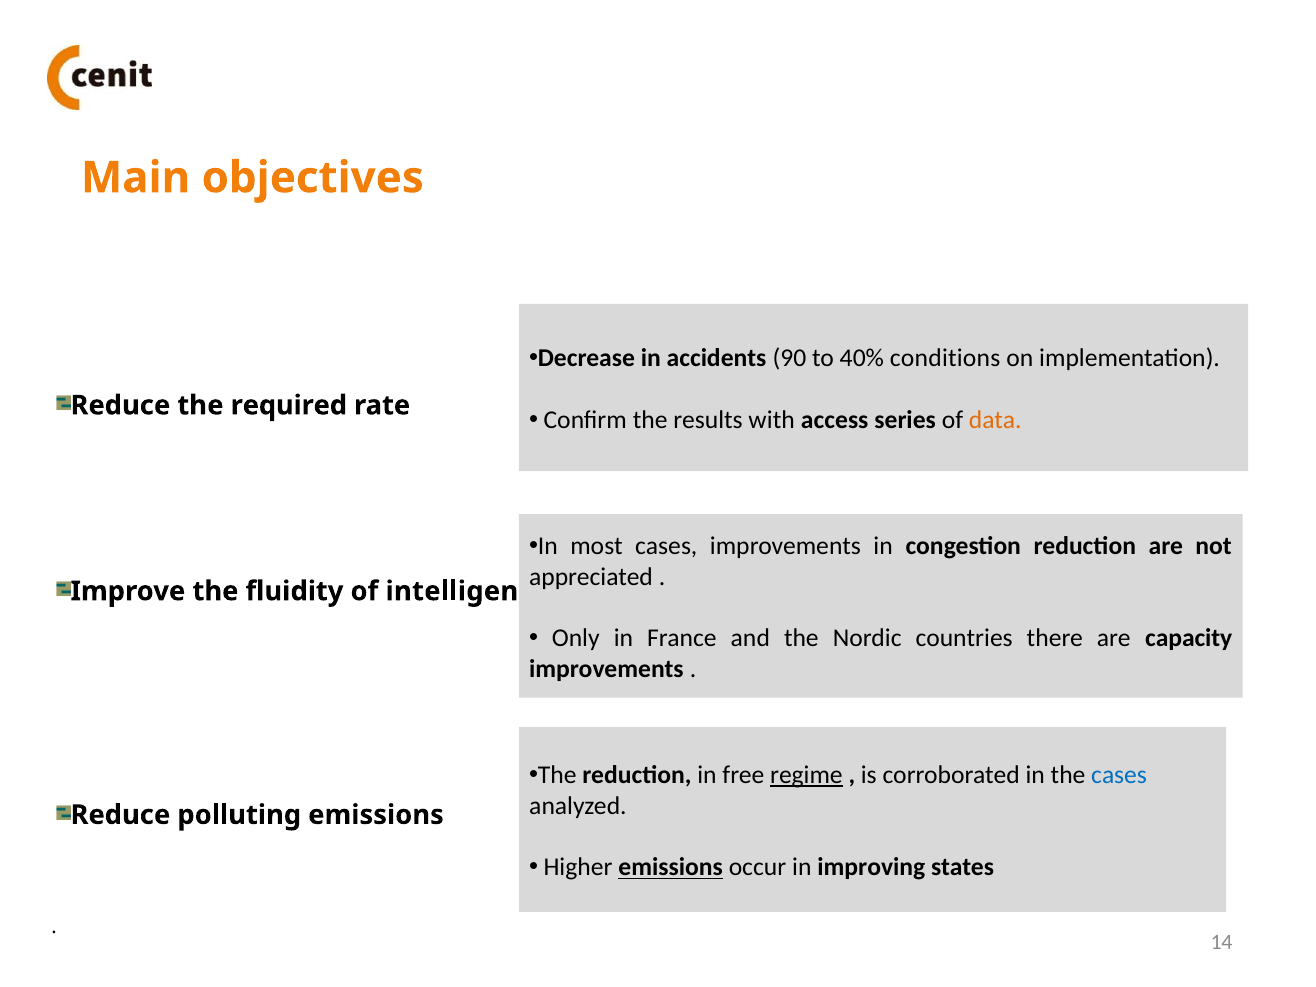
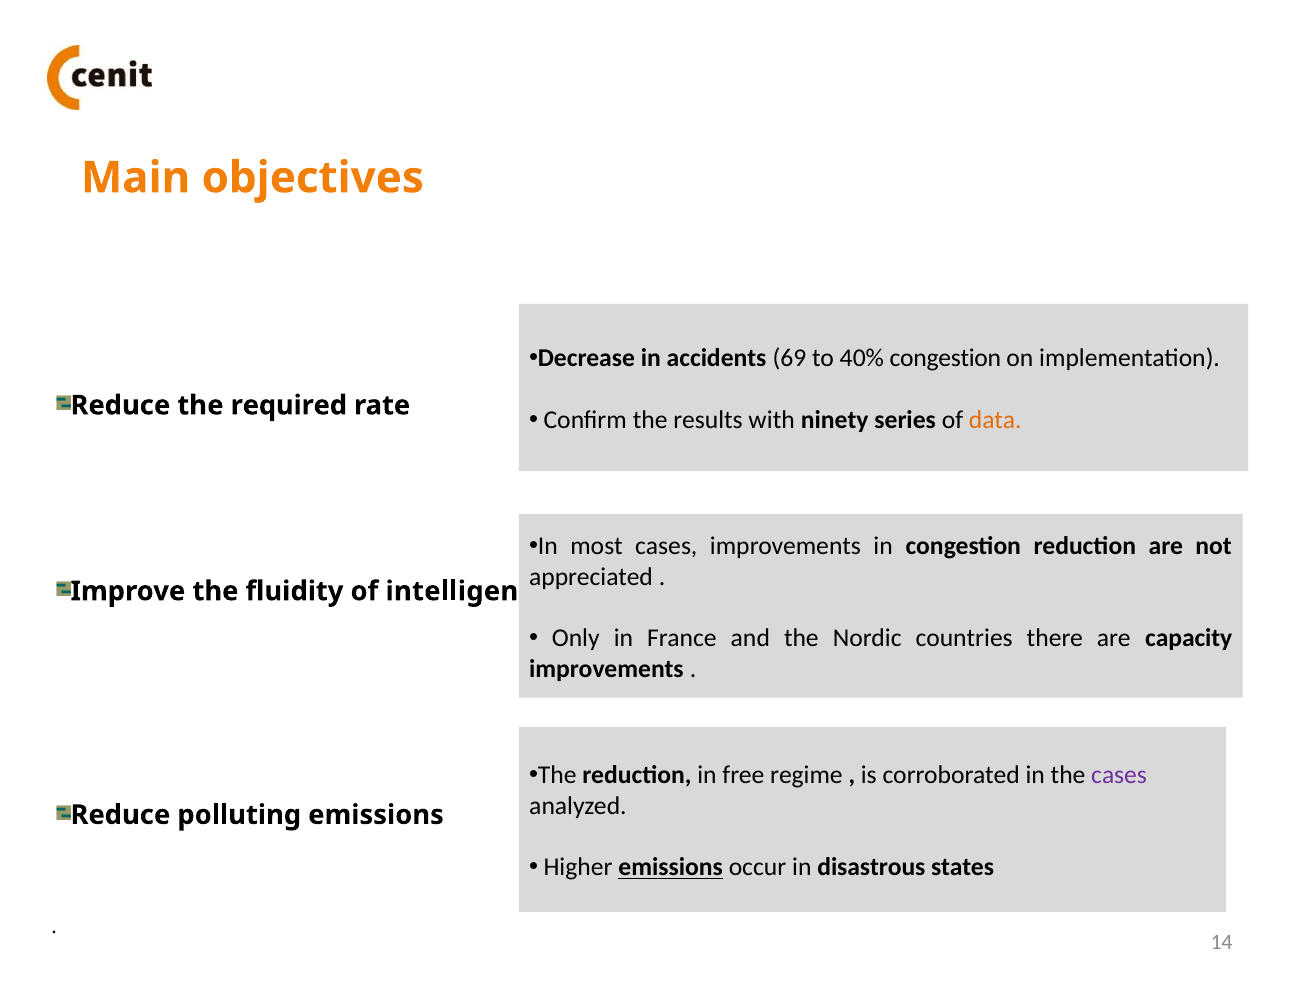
90: 90 -> 69 (789, 358)
40% conditions: conditions -> congestion (945, 358)
access: access -> ninety (835, 420)
regime underline: present -> none (806, 775)
cases colour: blue -> purple (1119, 775)
improving: improving -> disastrous (871, 867)
